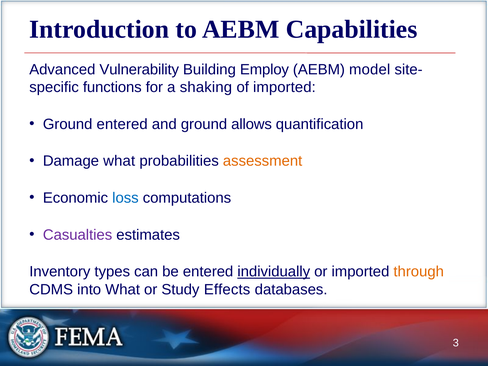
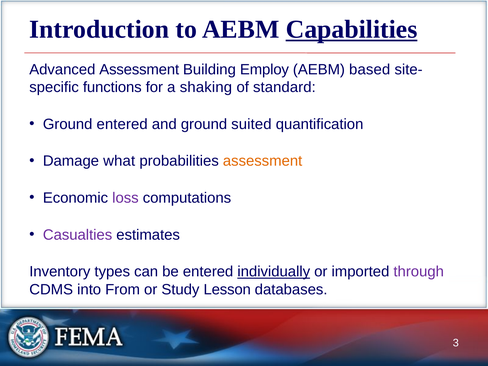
Capabilities underline: none -> present (352, 29)
Advanced Vulnerability: Vulnerability -> Assessment (139, 69)
model: model -> based (370, 69)
of imported: imported -> standard (284, 87)
allows: allows -> suited (251, 124)
loss colour: blue -> purple (125, 198)
through colour: orange -> purple (419, 272)
into What: What -> From (123, 290)
Effects: Effects -> Lesson (227, 290)
